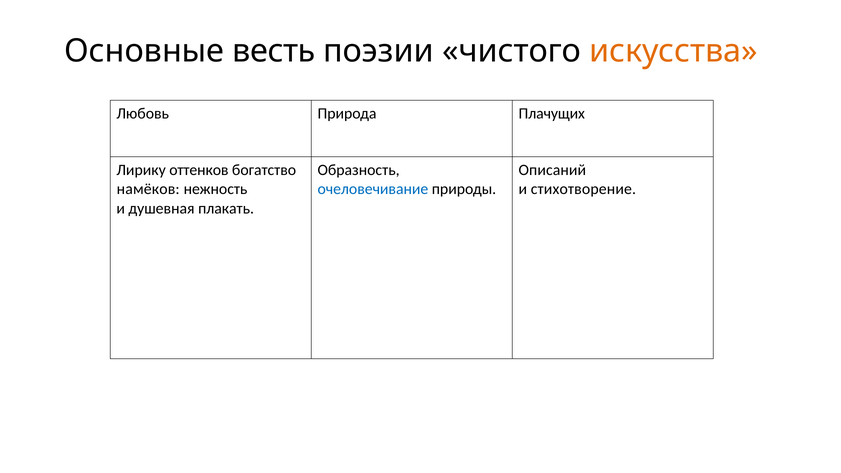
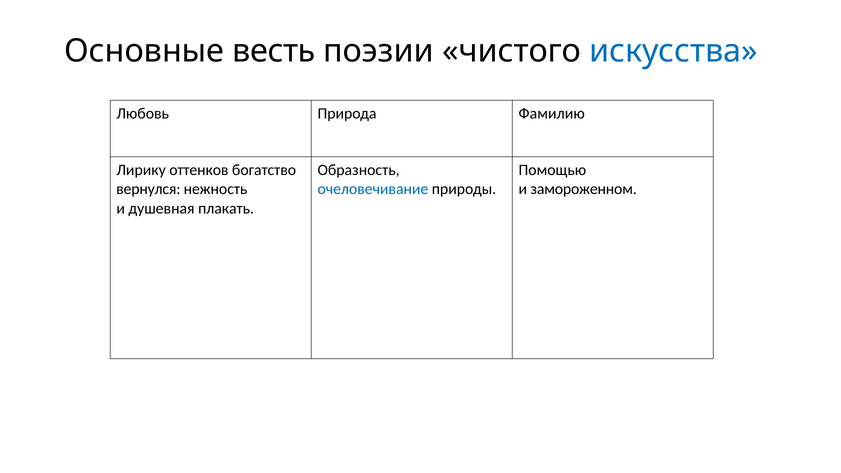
искусства colour: orange -> blue (673, 51)
Плачущих: Плачущих -> Фамилию (552, 113)
Описаний: Описаний -> Помощью (552, 170)
намёков: намёков -> вернулся (148, 189)
стихотворение: стихотворение -> замороженном (584, 189)
